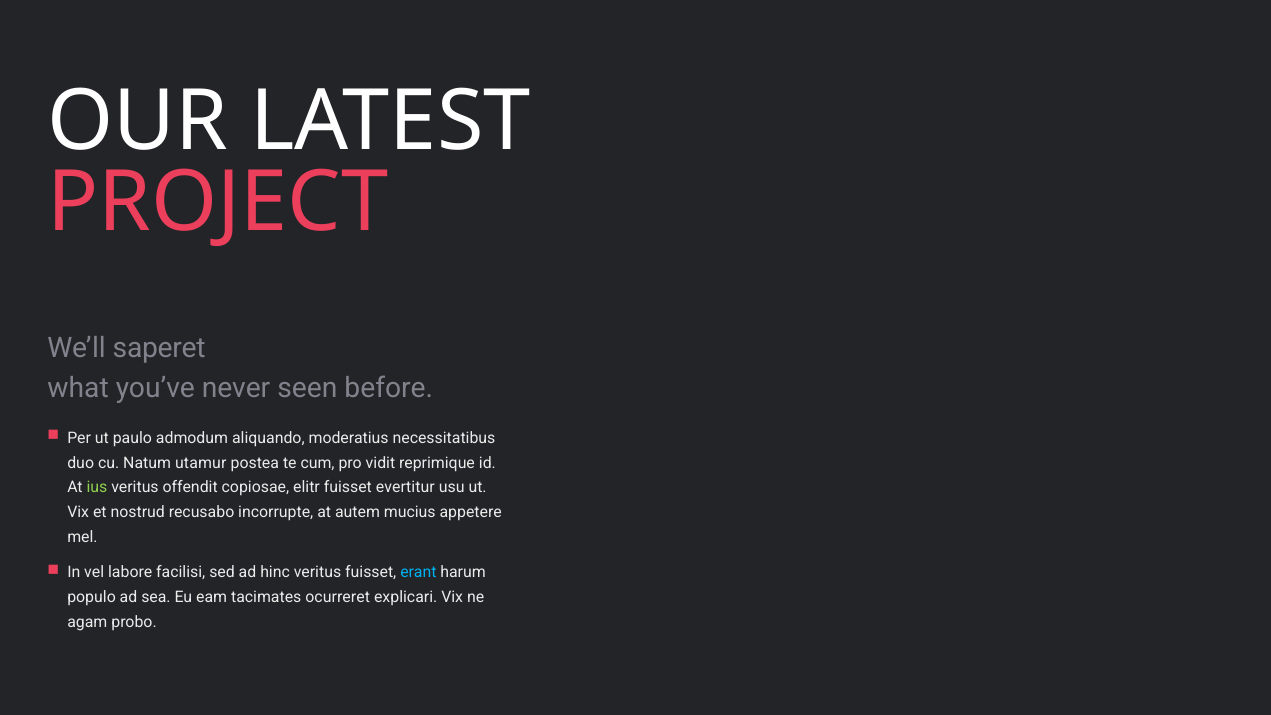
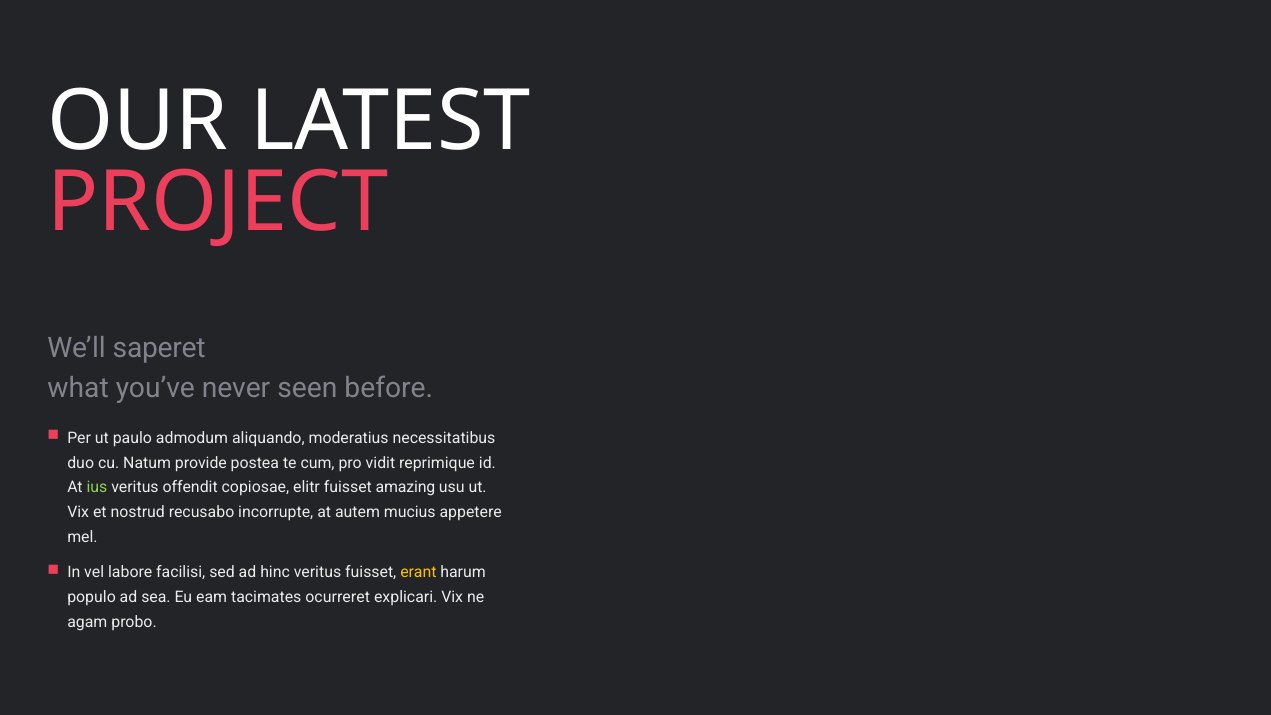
utamur: utamur -> provide (201, 463)
evertitur: evertitur -> amazing (405, 488)
erant colour: light blue -> yellow (418, 572)
